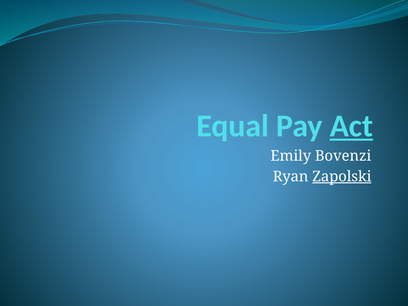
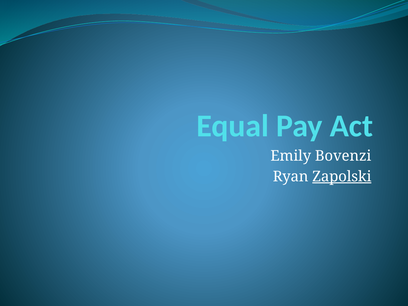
Act underline: present -> none (351, 126)
